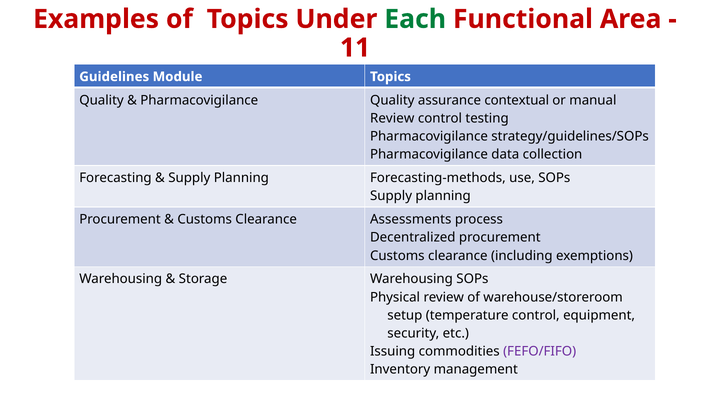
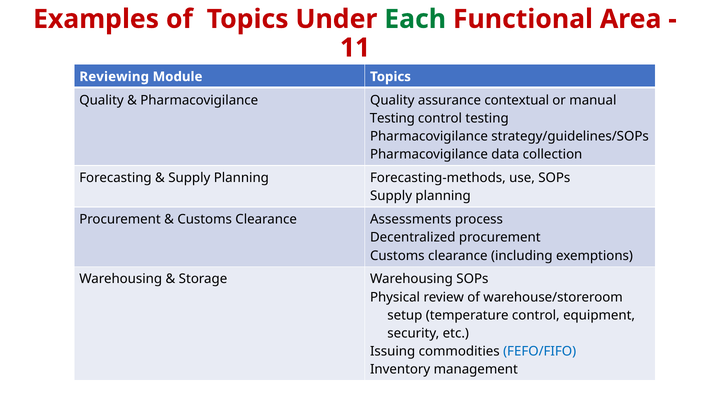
Guidelines: Guidelines -> Reviewing (114, 77)
Review: Review -> Testing (392, 118)
FEFO/FIFO colour: purple -> blue (540, 351)
